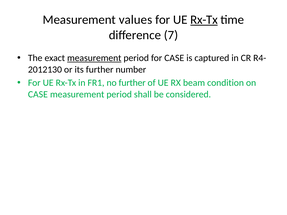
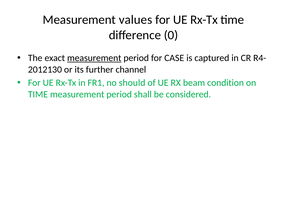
Rx-Tx underline: present -> none (204, 20)
7: 7 -> 0 (171, 35)
number: number -> channel (131, 70)
no further: further -> should (132, 83)
CASE: CASE -> TIME (38, 94)
